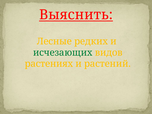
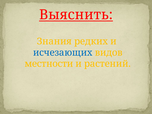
Лесные: Лесные -> Знания (54, 41)
исчезающих colour: green -> blue (63, 53)
растениях: растениях -> местности (49, 64)
